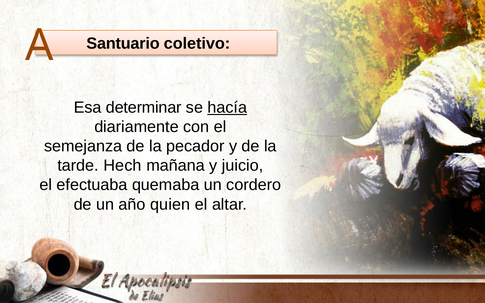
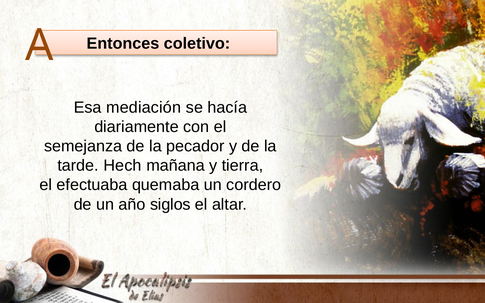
Santuario: Santuario -> Entonces (123, 44)
determinar: determinar -> mediación (144, 107)
hacía underline: present -> none (227, 107)
juicio: juicio -> tierra (243, 166)
quien: quien -> siglos (170, 204)
